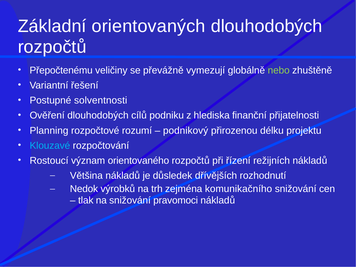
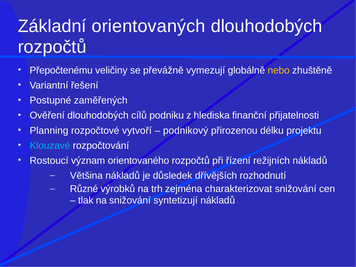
nebo colour: light green -> yellow (279, 70)
solventnosti: solventnosti -> zaměřených (101, 100)
rozumí: rozumí -> vytvoří (137, 130)
Nedok: Nedok -> Různé (84, 189)
komunikačního: komunikačního -> charakterizovat (239, 189)
pravomoci: pravomoci -> syntetizují (176, 200)
